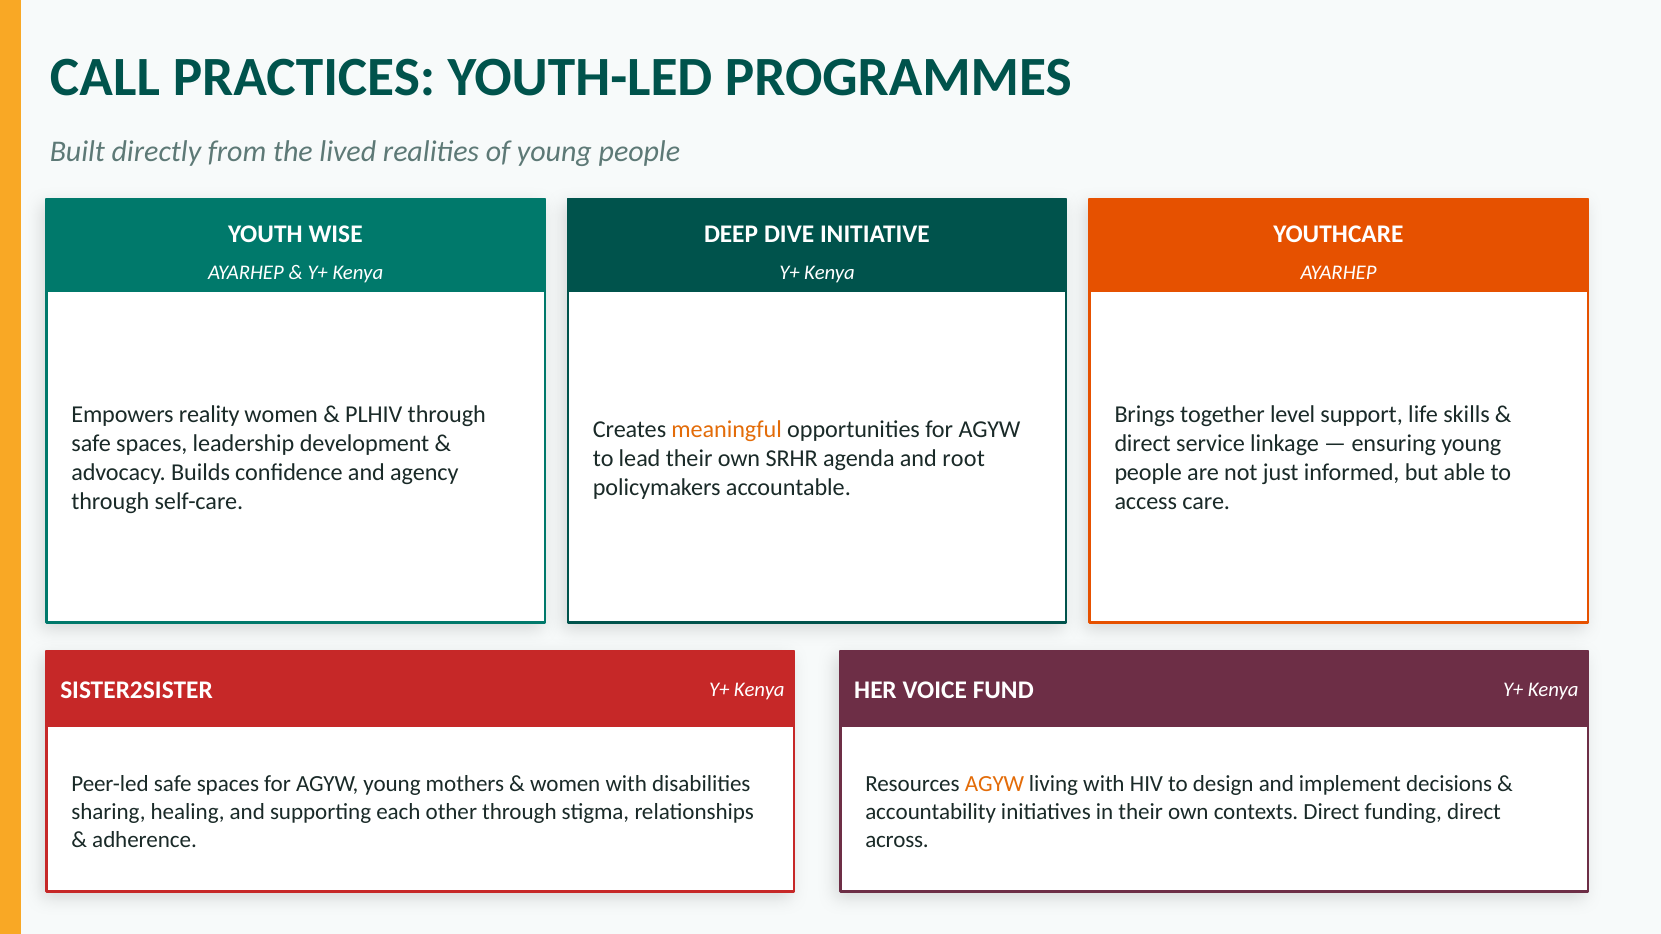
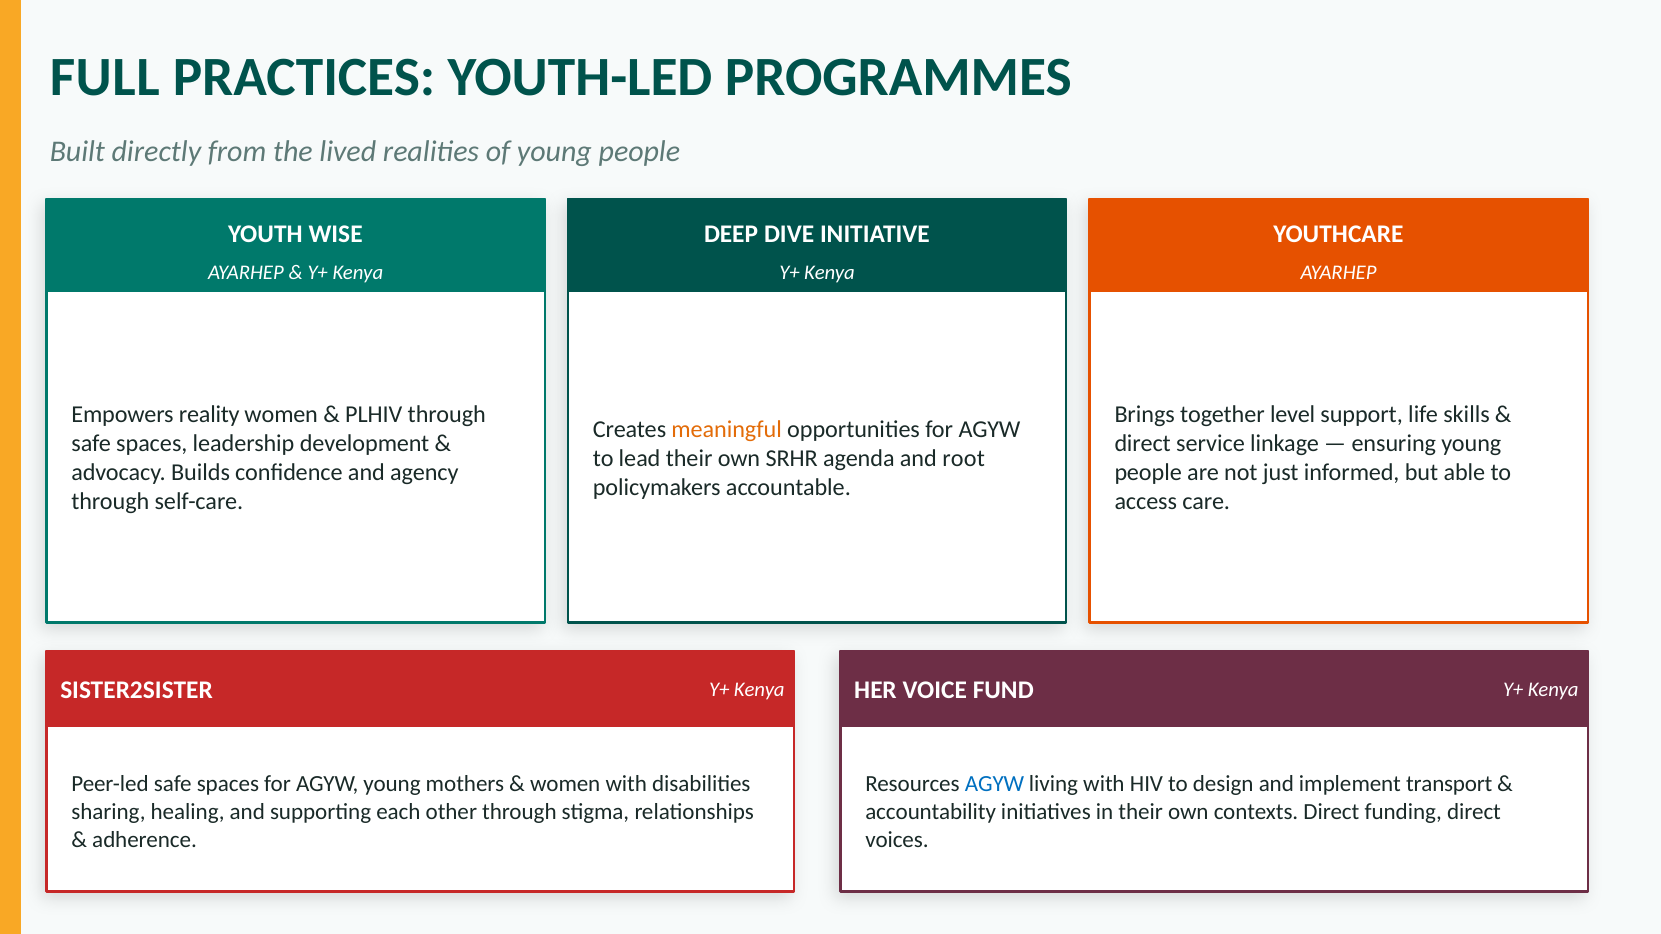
CALL: CALL -> FULL (105, 77)
AGYW colour: orange -> blue (995, 784)
decisions: decisions -> transport (1449, 784)
across: across -> voices (897, 840)
